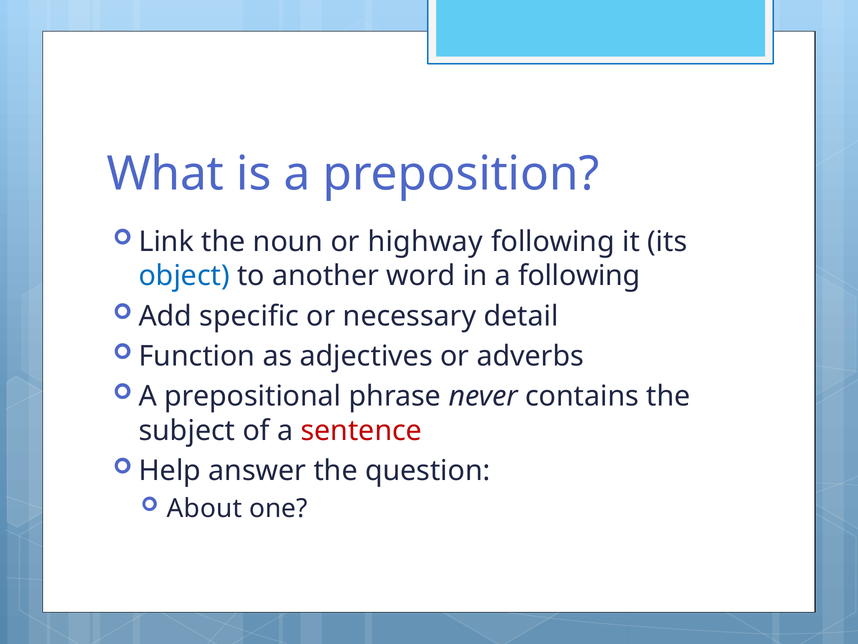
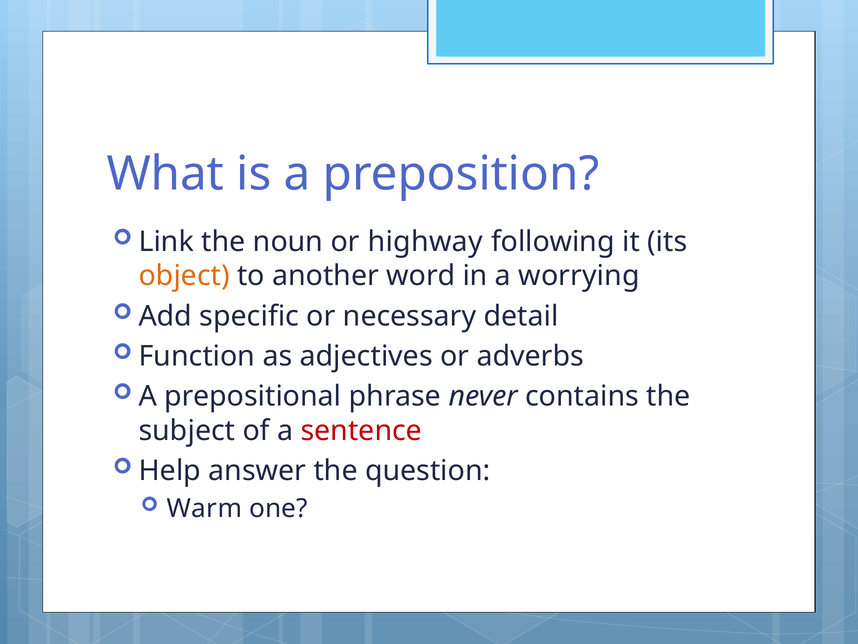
object colour: blue -> orange (184, 276)
a following: following -> worrying (579, 276)
About: About -> Warm (204, 508)
